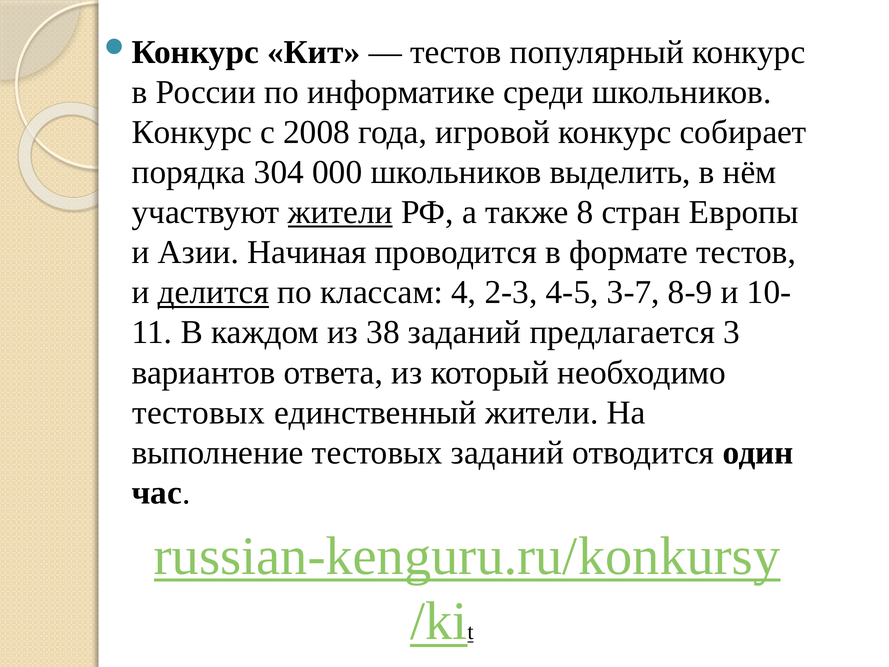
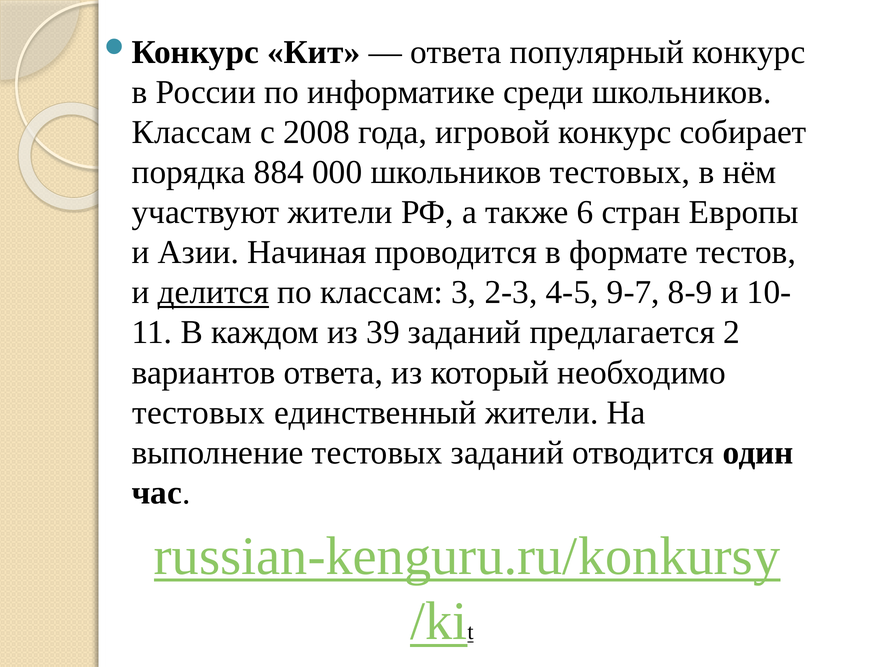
тестов: тестов -> ответа (456, 52)
Конкурс: Конкурс -> Классам (192, 132)
304: 304 -> 884 (279, 172)
школьников выделить: выделить -> тестовых (620, 172)
жители underline: present -> none (340, 212)
8: 8 -> 6 (585, 212)
4: 4 -> 3 (464, 292)
3-7: 3-7 -> 9-7 (633, 292)
38: 38 -> 39 (383, 332)
3: 3 -> 2 (732, 332)
